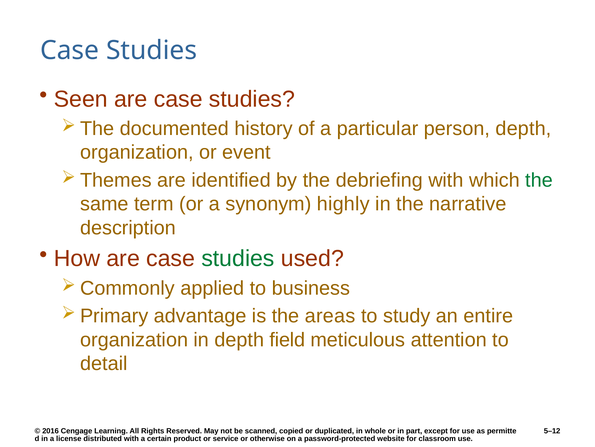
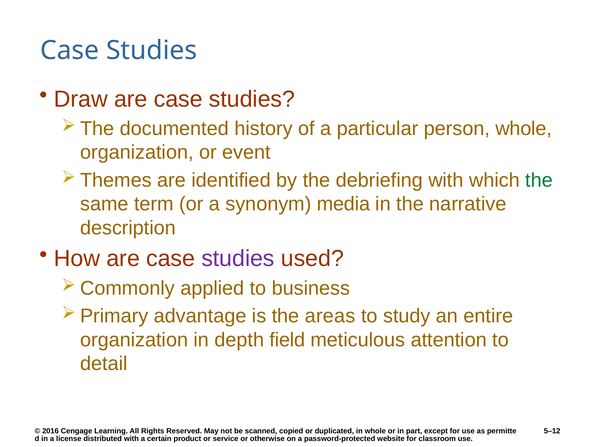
Seen: Seen -> Draw (81, 99)
person depth: depth -> whole (524, 128)
highly: highly -> media (343, 204)
studies colour: green -> purple (238, 258)
